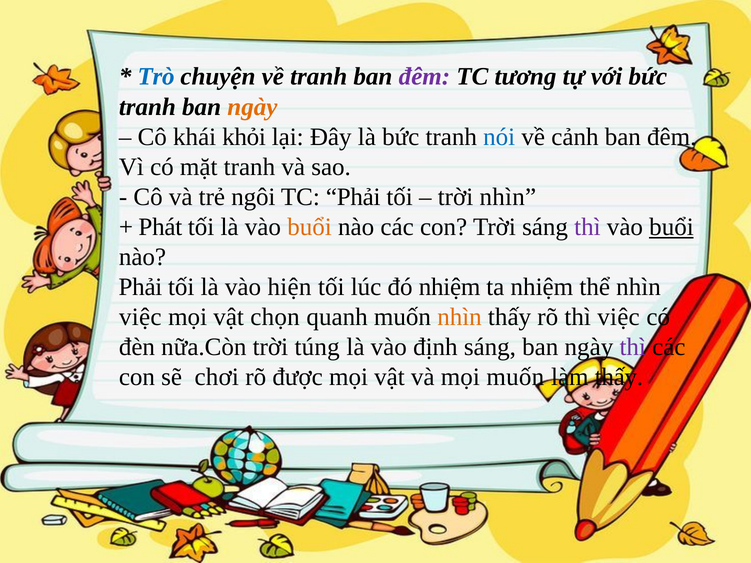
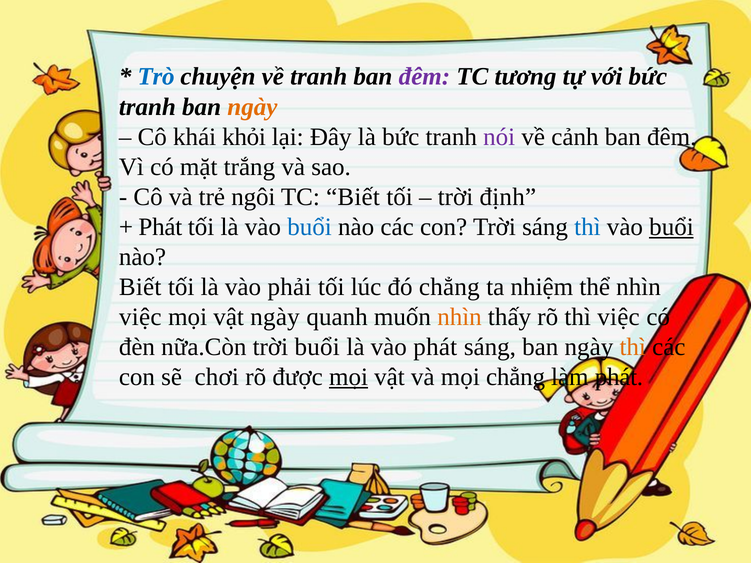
nói colour: blue -> purple (499, 137)
mặt tranh: tranh -> trắng (249, 167)
TC Phải: Phải -> Biết (353, 197)
trời nhìn: nhìn -> định (508, 197)
buổi colour: orange -> blue (310, 227)
thì colour: purple -> blue (587, 227)
Phải: Phải -> Biết (140, 287)
hiện: hiện -> phải (289, 287)
đó nhiệm: nhiệm -> chẳng (449, 287)
vật chọn: chọn -> ngày (275, 317)
trời túng: túng -> buổi (317, 347)
vào định: định -> phát (435, 347)
thì colour: purple -> orange (633, 347)
mọi underline: none -> present (349, 377)
mọi muốn: muốn -> chẳng (516, 377)
làm thấy: thấy -> phát (619, 377)
